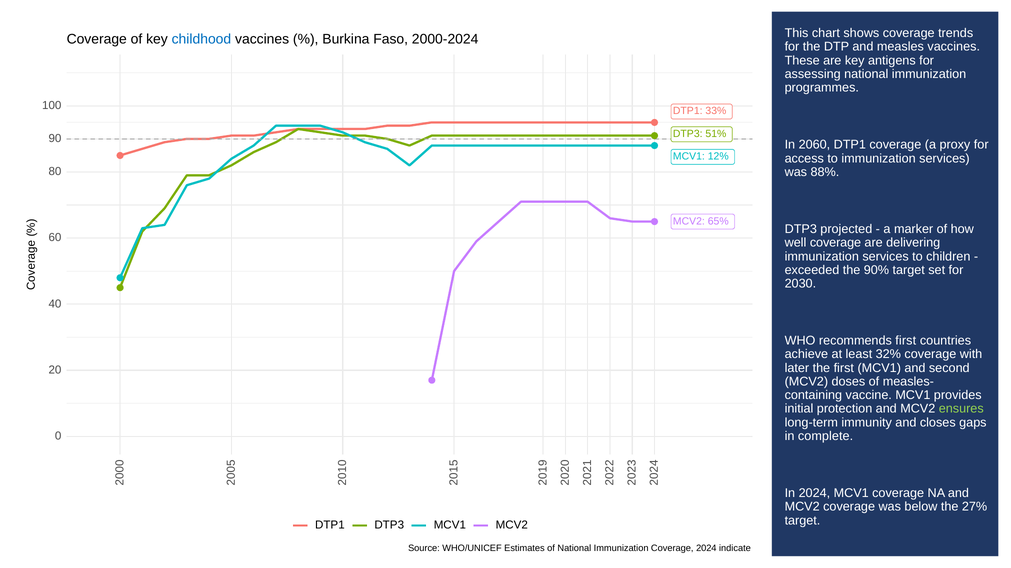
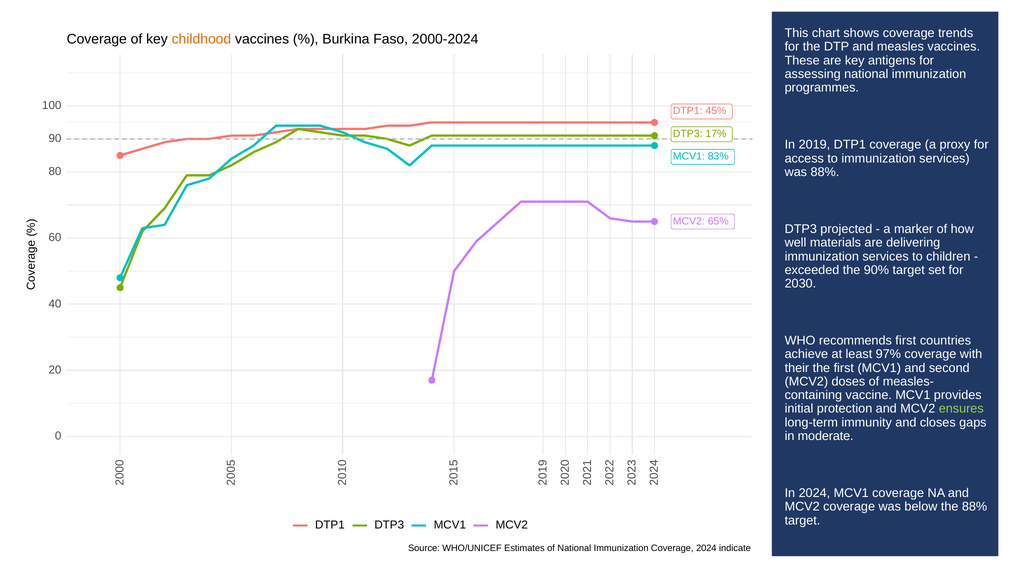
childhood colour: blue -> orange (201, 39)
33%: 33% -> 45% (716, 111)
51%: 51% -> 17% (716, 134)
2060: 2060 -> 2019 (814, 145)
12%: 12% -> 83% (718, 157)
well coverage: coverage -> materials (835, 243)
32%: 32% -> 97% (888, 355)
later: later -> their (797, 368)
complete: complete -> moderate (826, 437)
the 27%: 27% -> 88% (975, 507)
